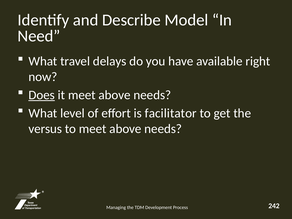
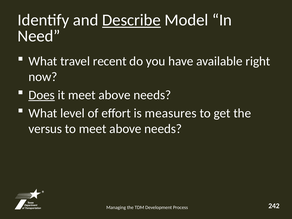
Describe underline: none -> present (131, 20)
delays: delays -> recent (110, 61)
facilitator: facilitator -> measures (171, 113)
